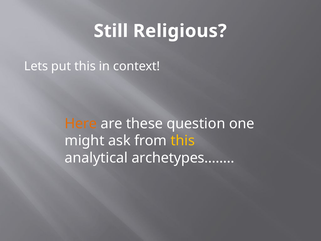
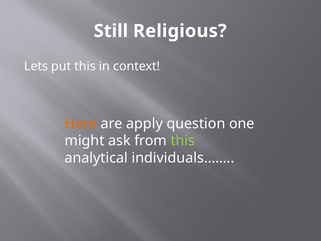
these: these -> apply (144, 123)
this colour: yellow -> light green (183, 141)
archetypes……: archetypes…… -> individuals…… (183, 158)
